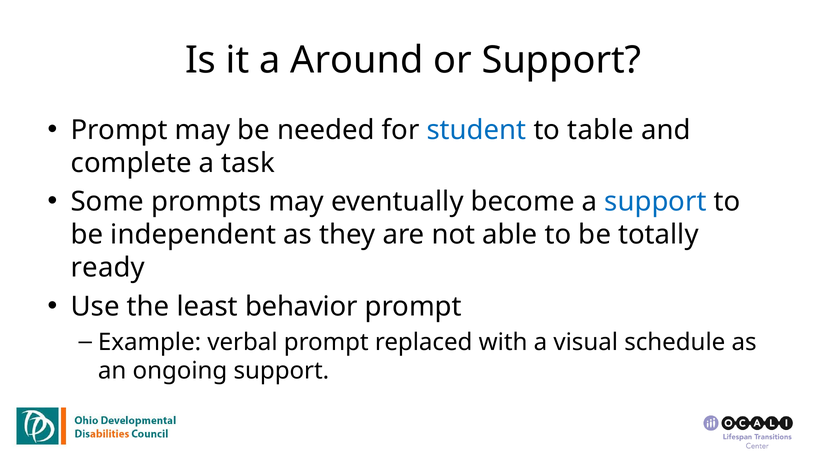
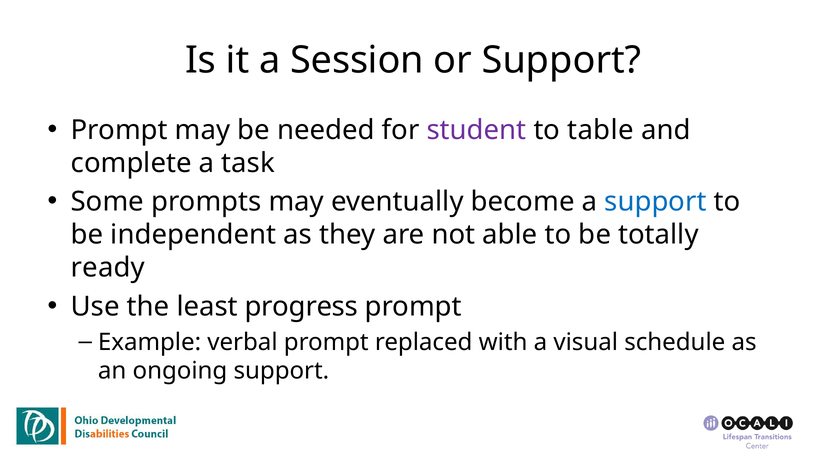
Around: Around -> Session (357, 60)
student colour: blue -> purple (476, 130)
behavior: behavior -> progress (301, 307)
